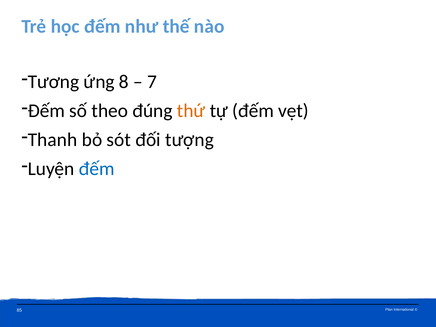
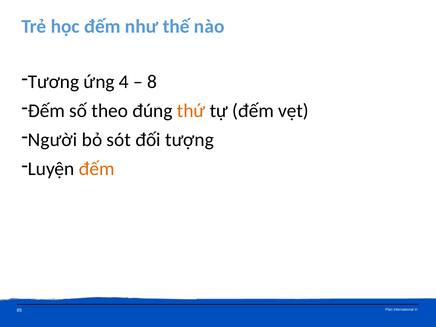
8: 8 -> 4 (124, 82)
7: 7 -> 8 (152, 82)
Thanh: Thanh -> Người (53, 140)
đếm colour: blue -> orange (97, 169)
